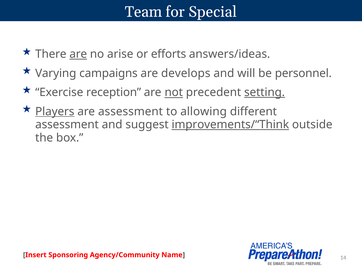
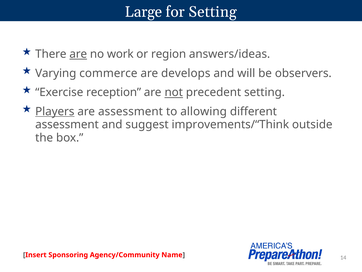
Team: Team -> Large (143, 12)
for Special: Special -> Setting (213, 12)
arise: arise -> work (120, 54)
efforts: efforts -> region (169, 54)
campaigns: campaigns -> commerce (108, 73)
personnel: personnel -> observers (303, 73)
setting underline: present -> none (265, 92)
improvements/“Think underline: present -> none (230, 124)
